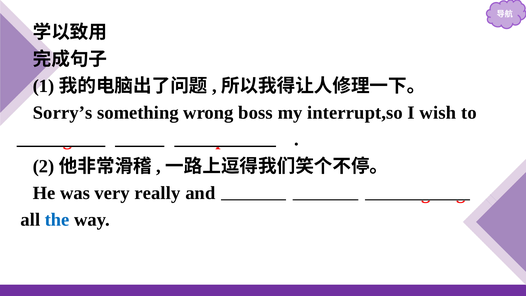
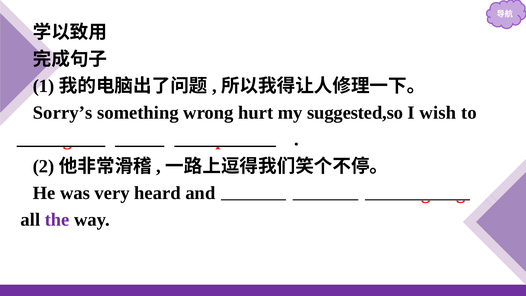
boss: boss -> hurt (256, 113)
interrupt,so: interrupt,so -> suggested,so (355, 113)
really: really -> heard (158, 193)
the colour: blue -> purple (57, 220)
